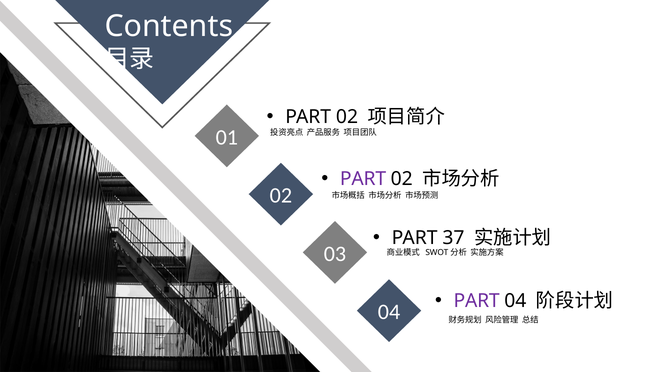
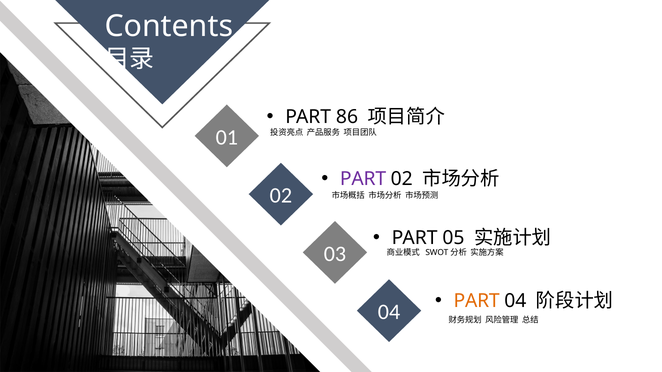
02: 02 -> 86 (347, 117)
37: 37 -> 05 (453, 238)
PART colour: purple -> orange (477, 301)
